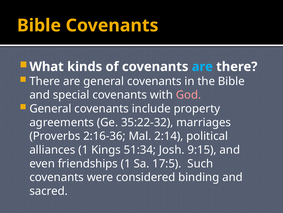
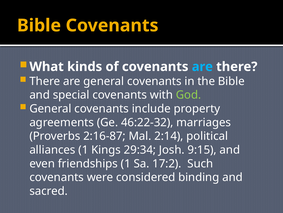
God colour: pink -> light green (189, 95)
35:22-32: 35:22-32 -> 46:22-32 (147, 122)
2:16-36: 2:16-36 -> 2:16-87 (104, 136)
51:34: 51:34 -> 29:34 (140, 149)
17:5: 17:5 -> 17:2 (167, 163)
